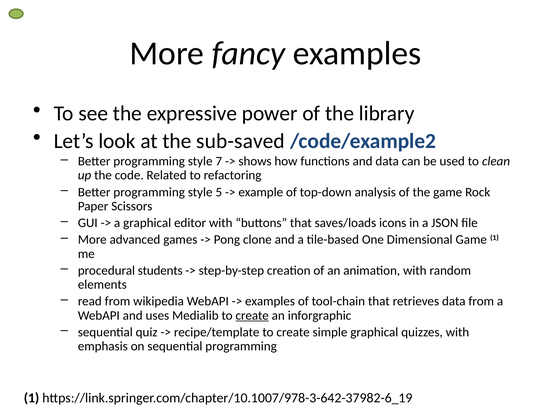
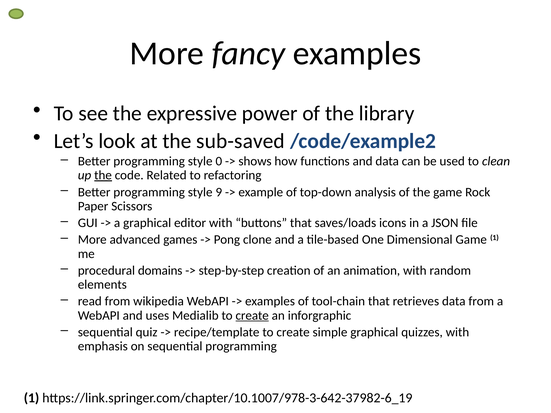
7: 7 -> 0 (219, 161)
the underline: none -> present (103, 175)
5: 5 -> 9 (219, 192)
students: students -> domains (160, 271)
